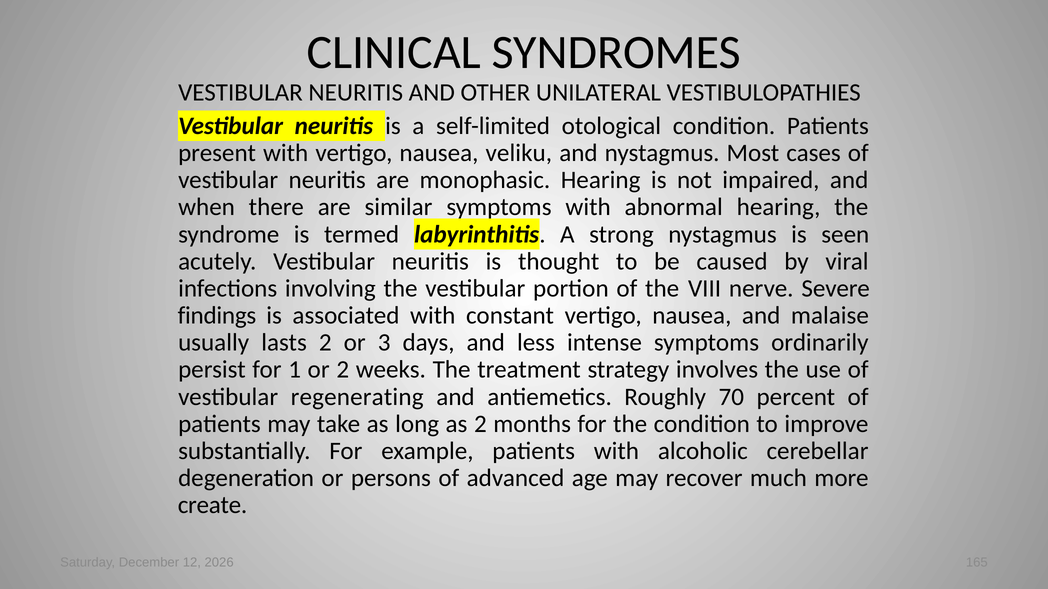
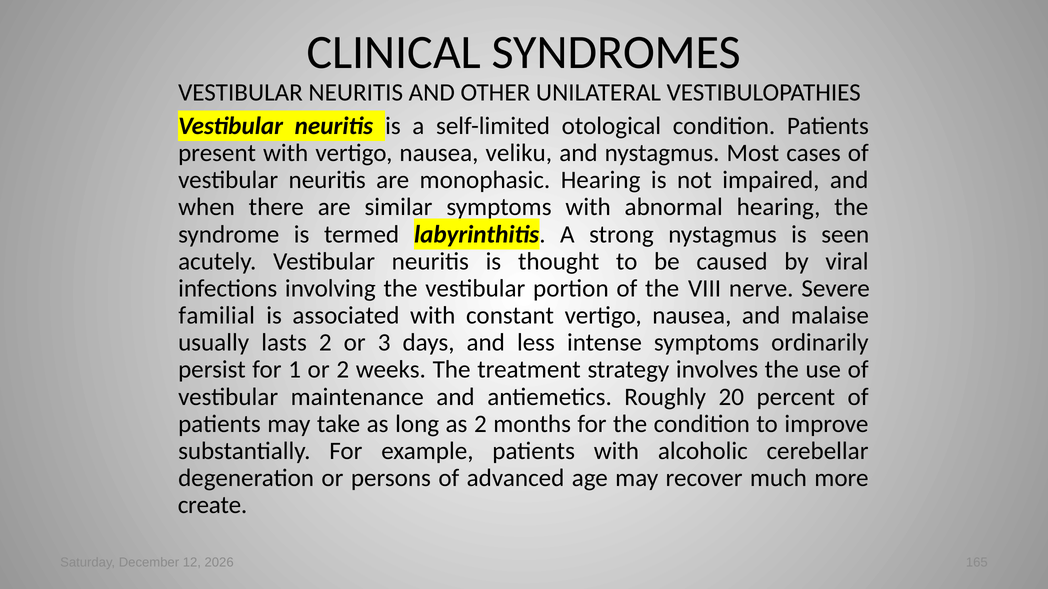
findings: findings -> familial (217, 316)
regenerating: regenerating -> maintenance (357, 397)
70: 70 -> 20 (731, 397)
